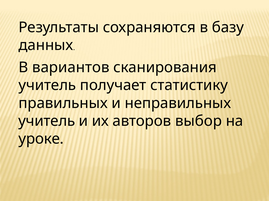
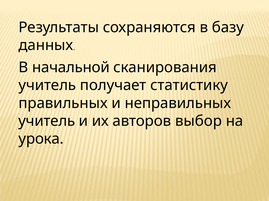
вариантов: вариантов -> начальной (71, 68)
уроке: уроке -> урока (41, 139)
